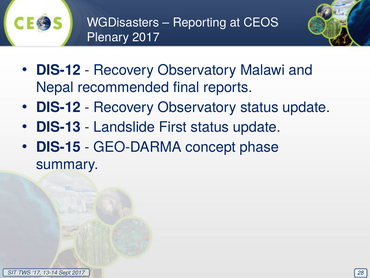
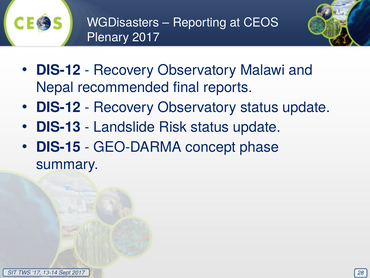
First: First -> Risk (173, 127)
